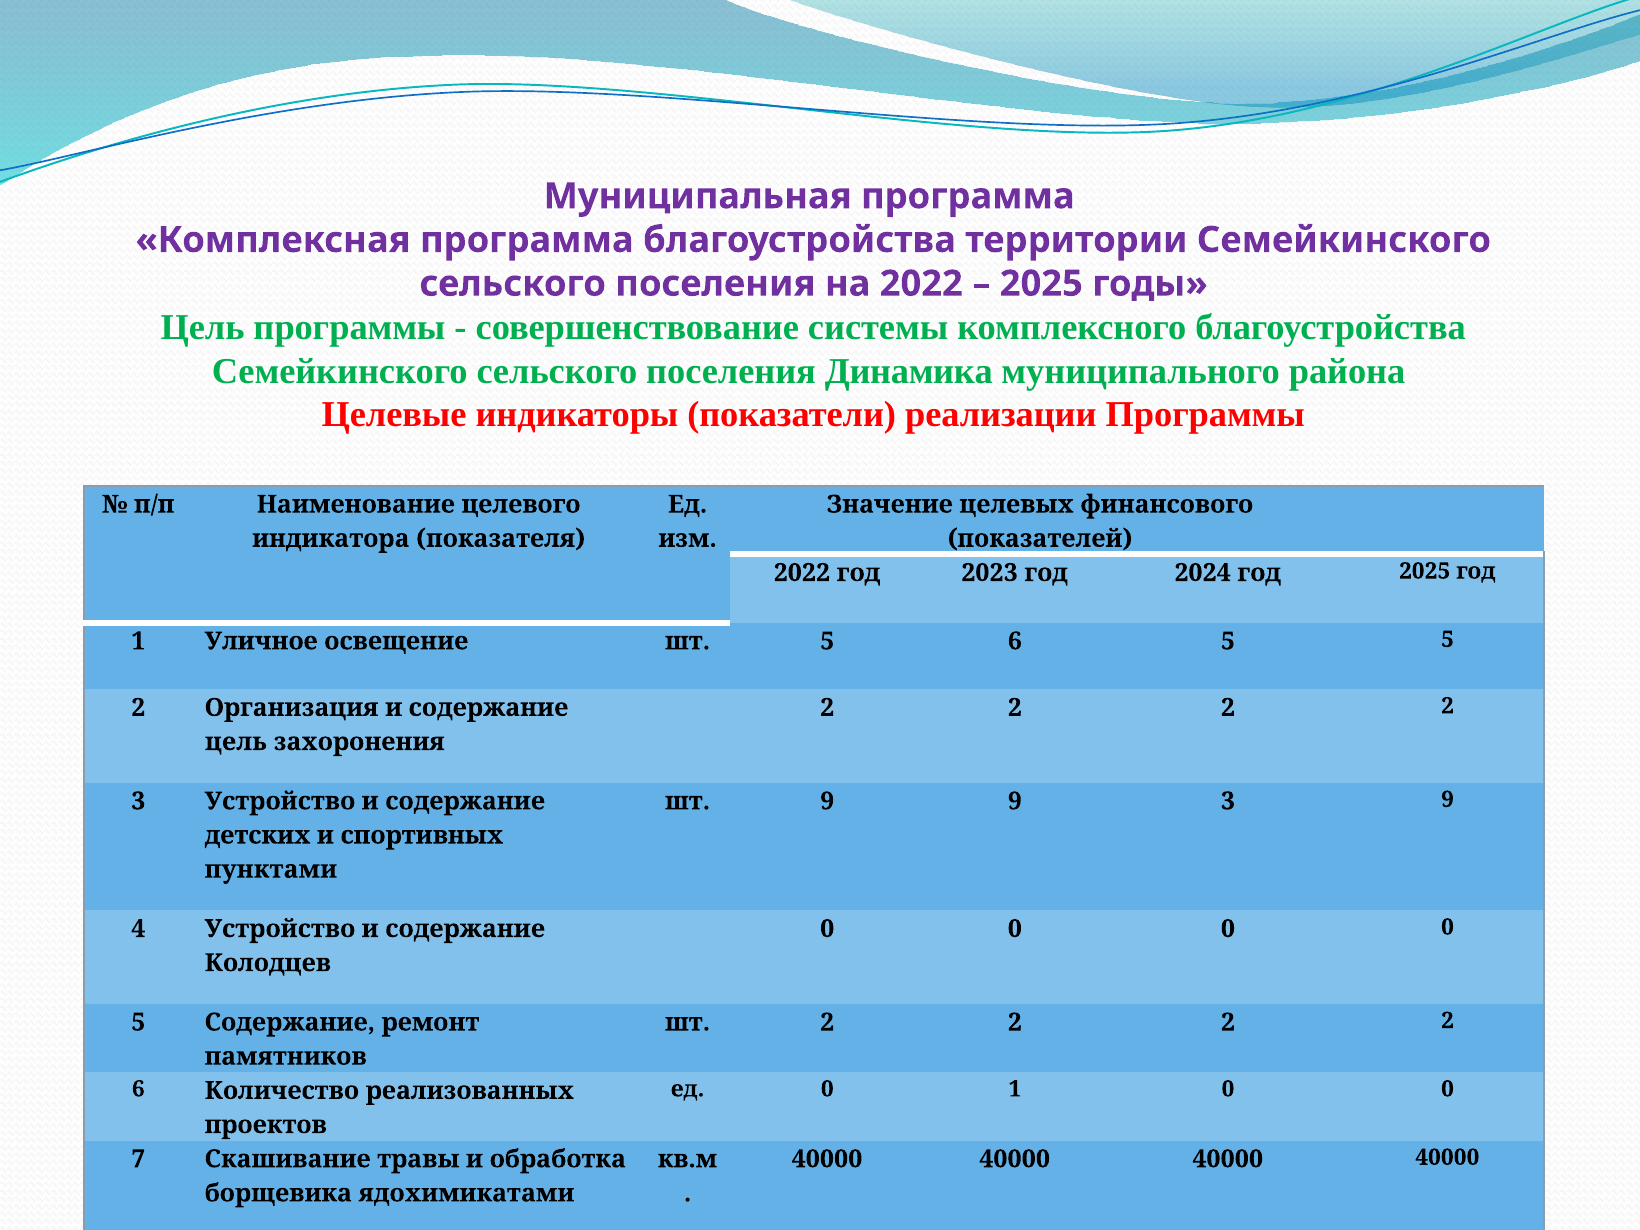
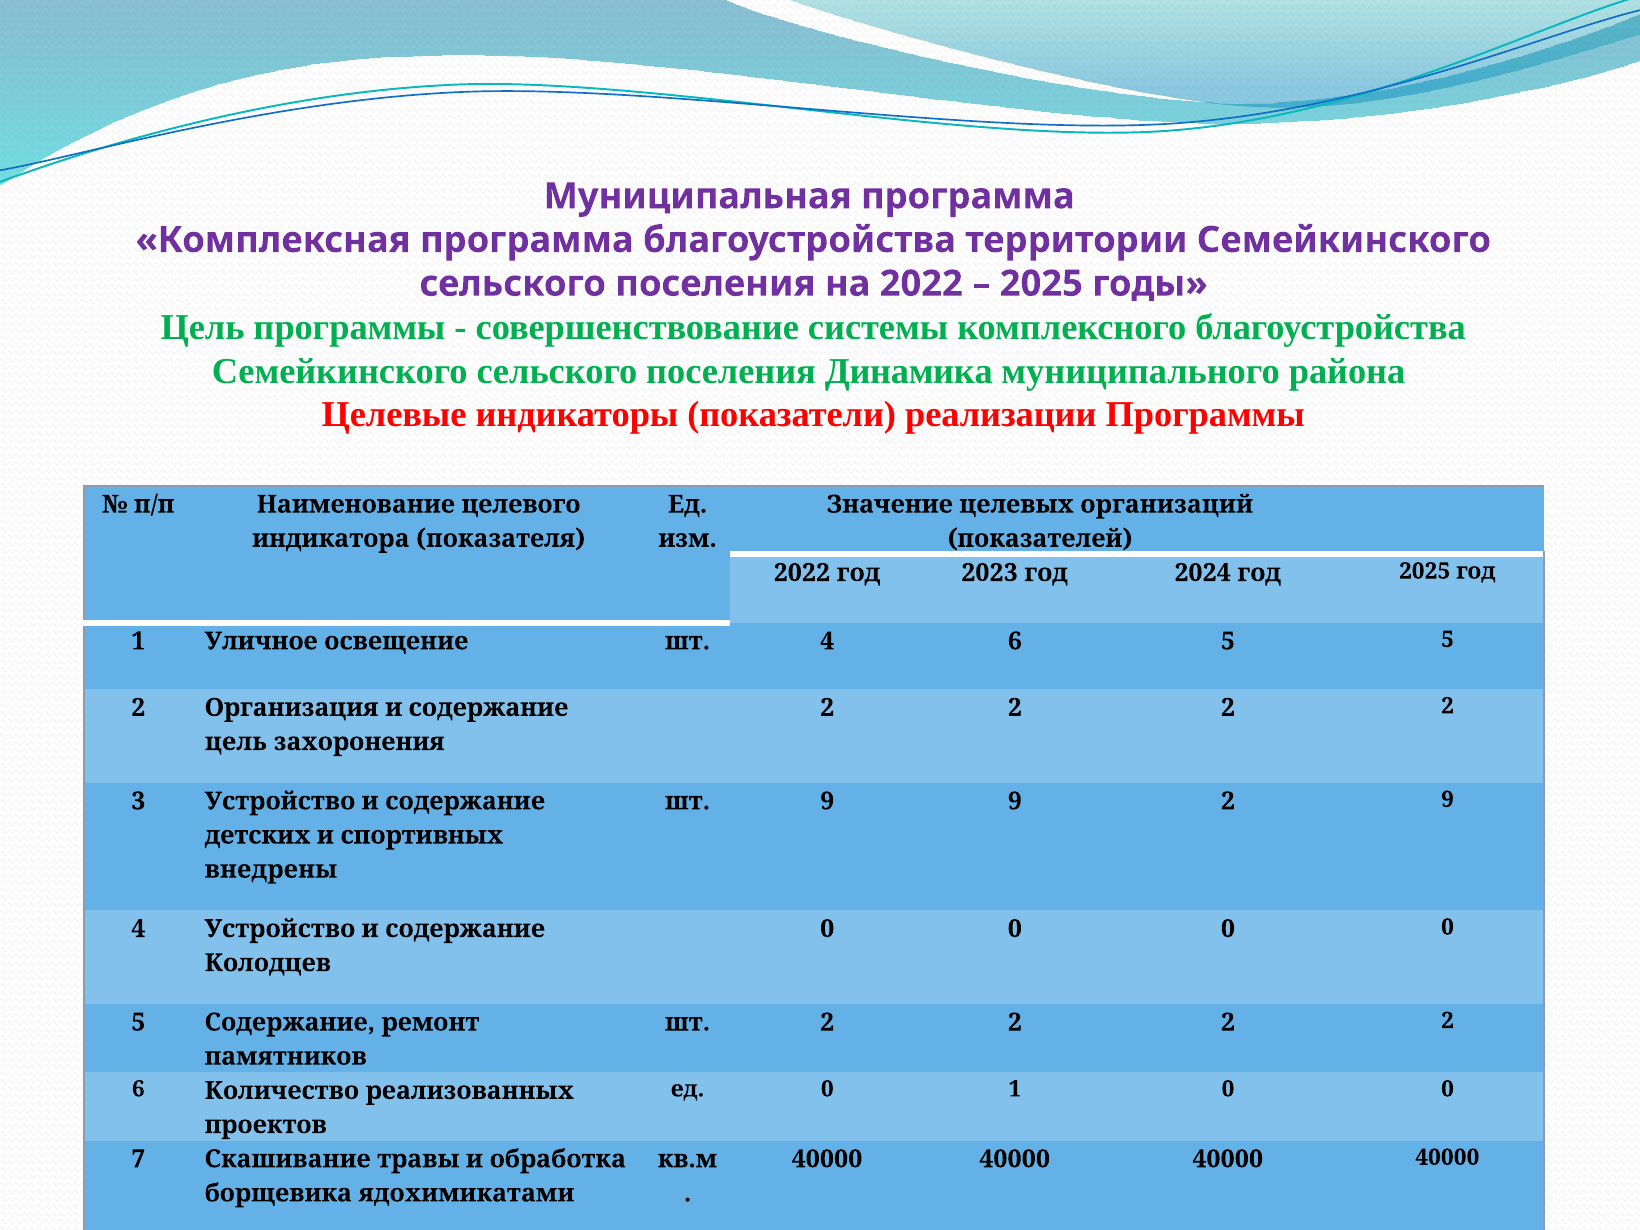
финансового: финансового -> организаций (1167, 504)
шт 5: 5 -> 4 (827, 641)
9 3: 3 -> 2 (1228, 801)
пунктами: пунктами -> внедрены (271, 869)
